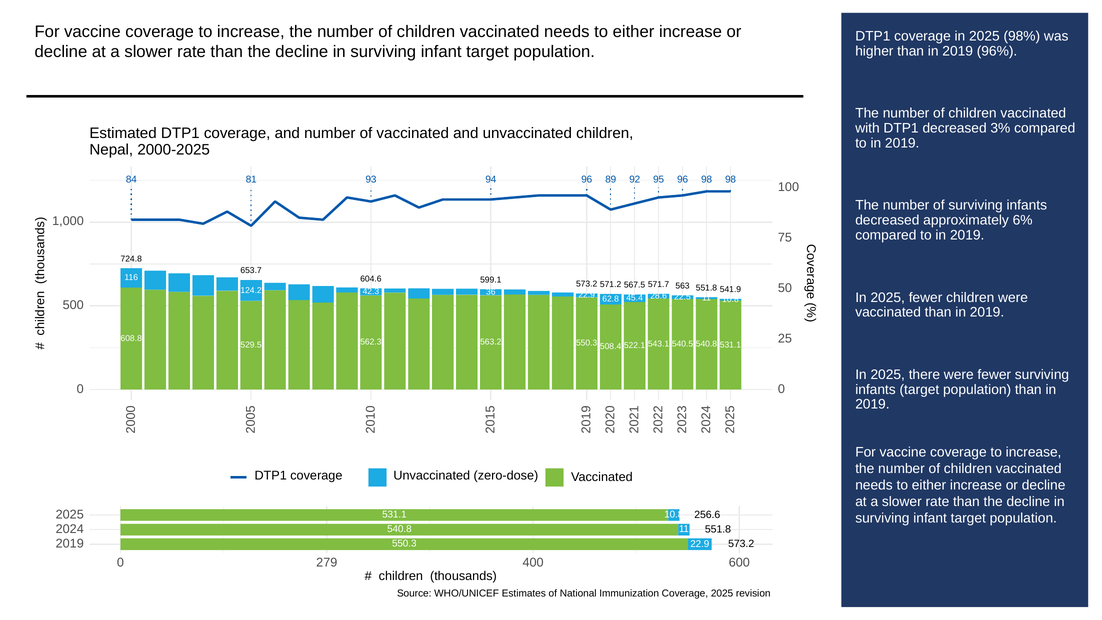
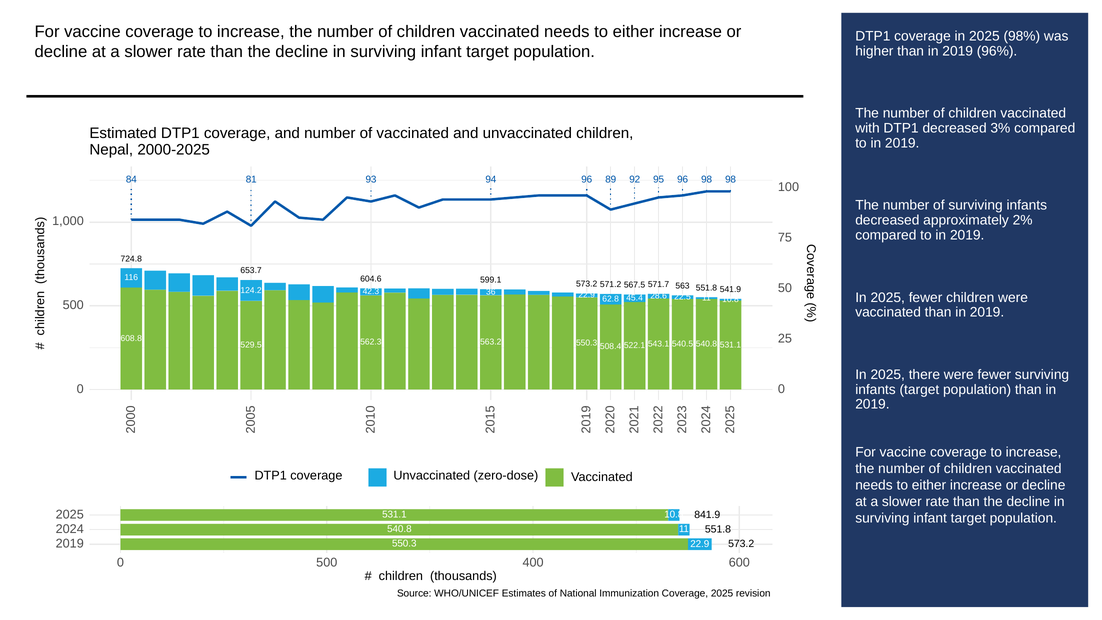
6%: 6% -> 2% (1023, 220)
256.6: 256.6 -> 841.9 (707, 515)
279: 279 -> 500 (327, 563)
